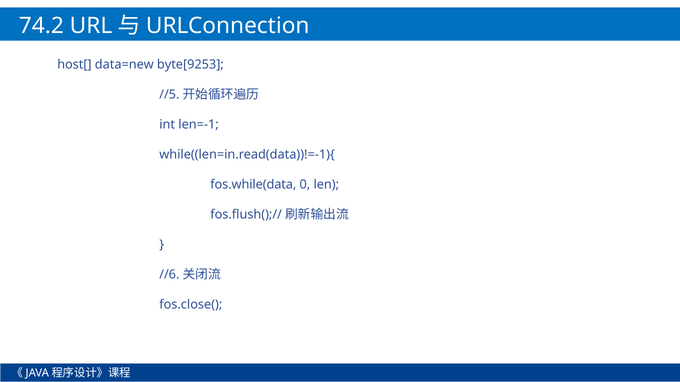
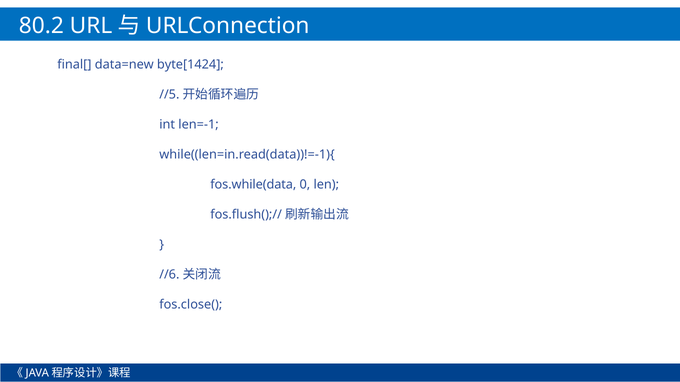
74.2: 74.2 -> 80.2 (41, 26)
host[: host[ -> final[ (74, 65)
byte[9253: byte[9253 -> byte[1424 (190, 65)
